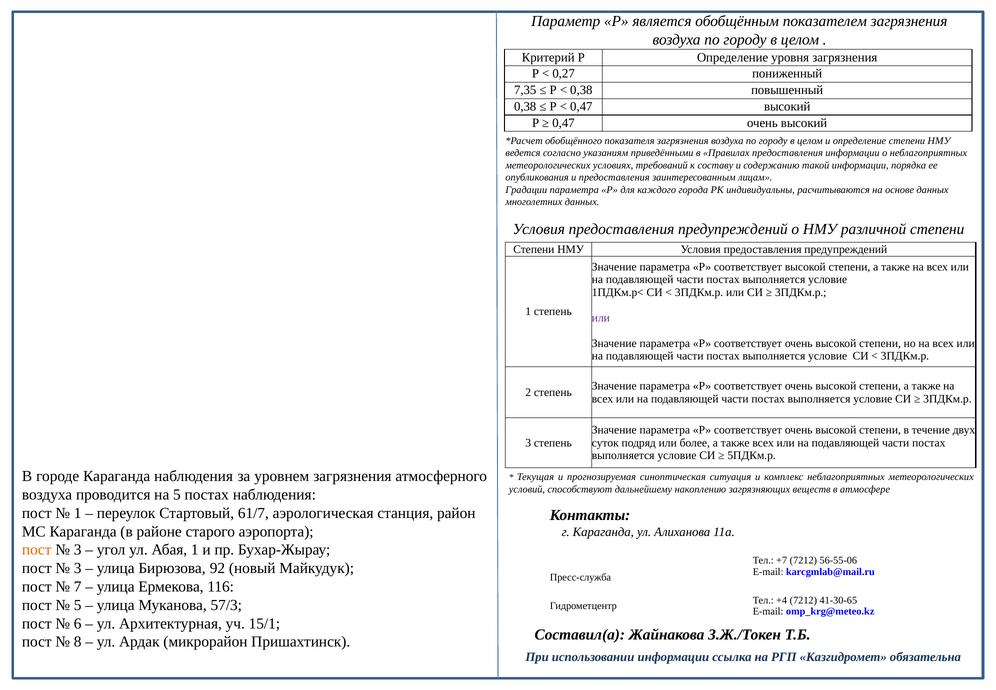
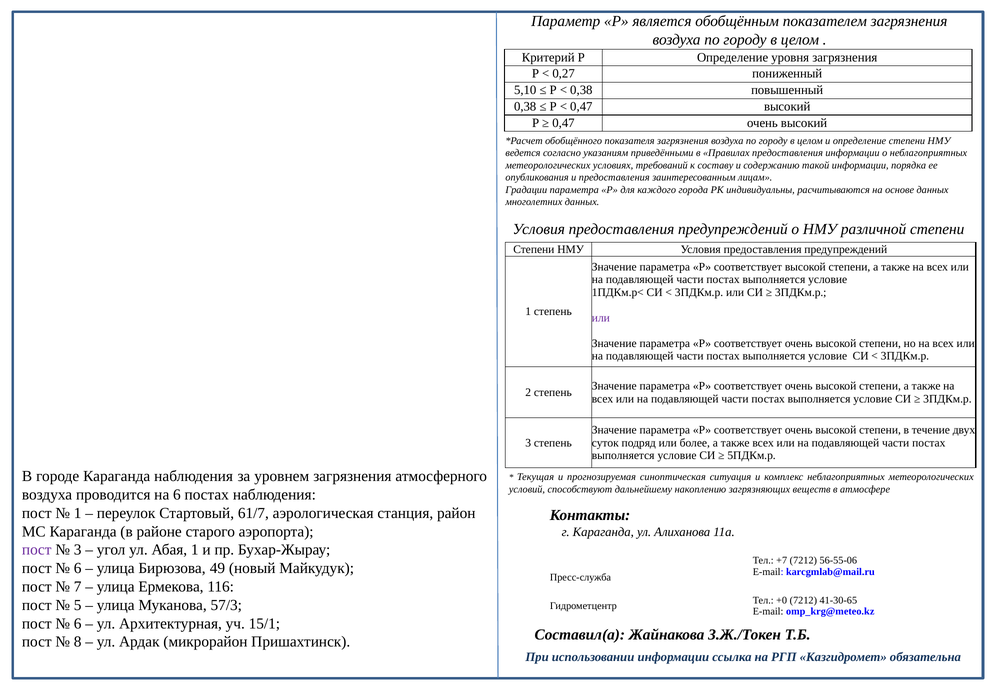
7,35: 7,35 -> 5,10 (525, 90)
на 5: 5 -> 6 (177, 494)
пост colour: orange -> purple (37, 550)
3: 3 -> 6 (78, 568)
92: 92 -> 49 (217, 568)
+4: +4 -> +0 (782, 600)
